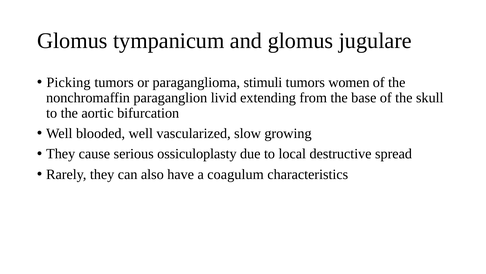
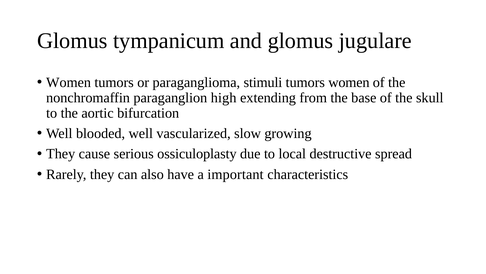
Picking: Picking -> Women (69, 82)
livid: livid -> high (224, 97)
coagulum: coagulum -> important (235, 174)
